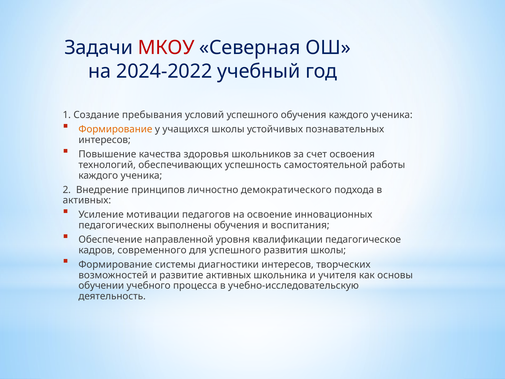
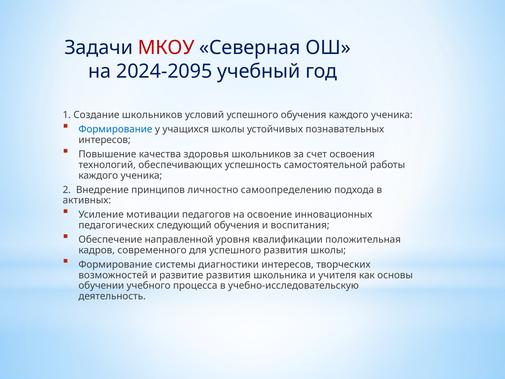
2024-2022: 2024-2022 -> 2024-2095 (164, 71)
Создание пребывания: пребывания -> школьников (152, 115)
Формирование colour: orange -> blue (115, 129)
демократического: демократического -> самоопределению (286, 190)
выполнены: выполнены -> следующий (184, 225)
педагогическое: педагогическое -> положительная (363, 239)
развитие активных: активных -> развития (228, 275)
